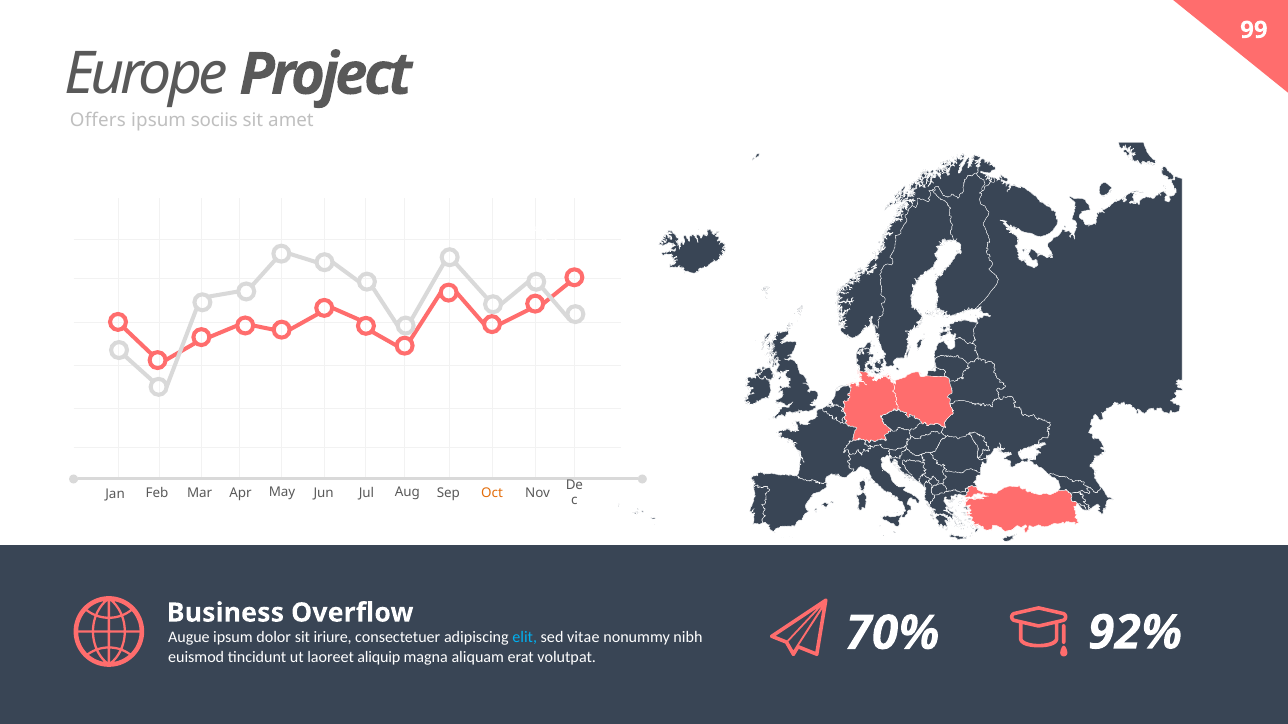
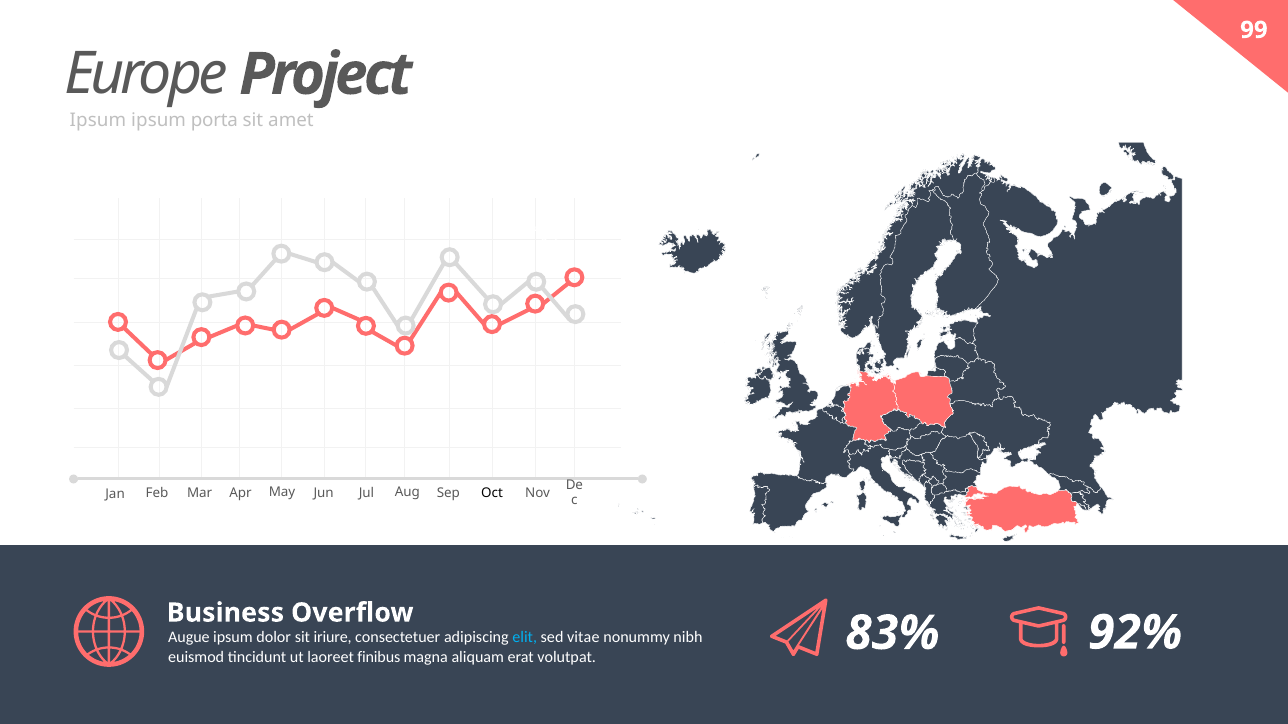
Offers: Offers -> Ipsum (98, 121)
sociis: sociis -> porta (214, 121)
Oct colour: orange -> black (492, 493)
aliquip: aliquip -> finibus (379, 657)
70%: 70% -> 83% (892, 634)
